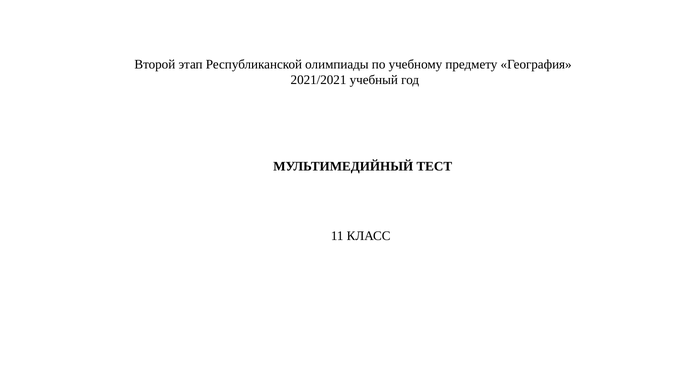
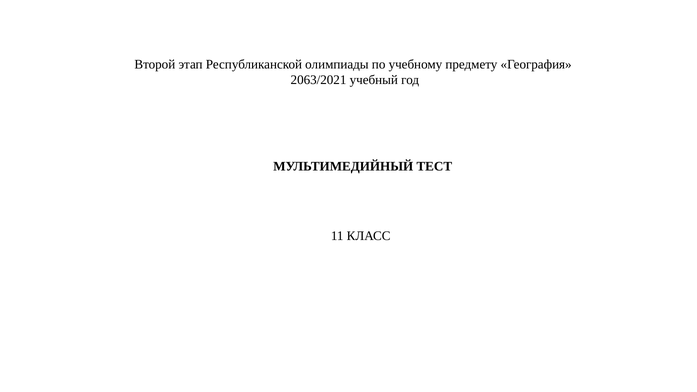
2021/2021: 2021/2021 -> 2063/2021 (319, 80)
